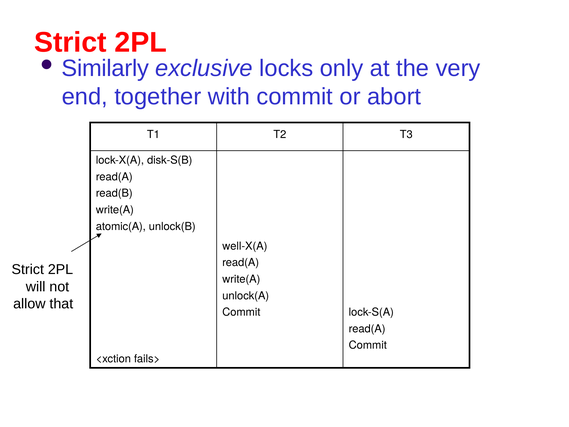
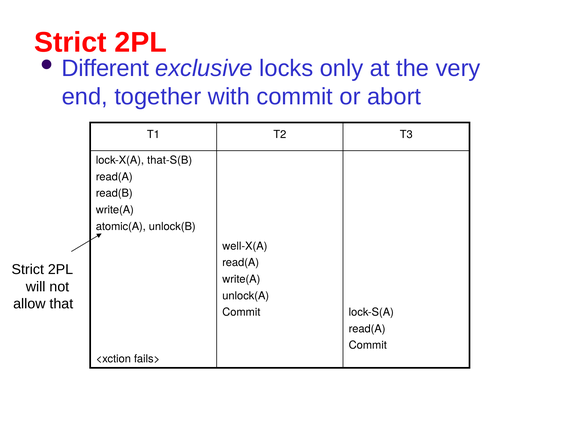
Similarly: Similarly -> Different (105, 68)
disk-S(B: disk-S(B -> that-S(B (170, 160)
